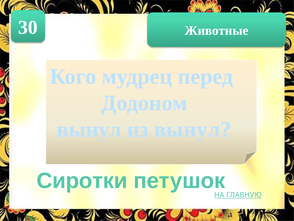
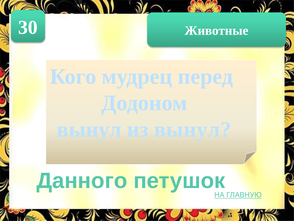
Сиротки: Сиротки -> Данного (82, 180)
